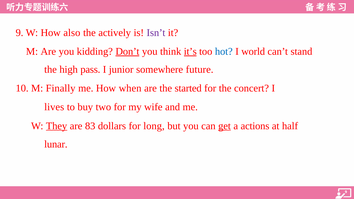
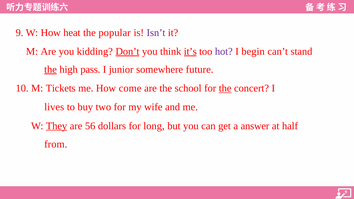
also: also -> heat (72, 33)
actively: actively -> popular (115, 33)
hot colour: blue -> purple (224, 51)
world: world -> begin (253, 51)
the underline: none -> present (51, 70)
Finally: Finally -> Tickets (61, 88)
when: when -> come (130, 88)
started: started -> school (188, 88)
the underline: none -> present (225, 88)
83: 83 -> 56 (90, 126)
get underline: present -> none (225, 126)
actions: actions -> answer (255, 126)
lunar: lunar -> from (56, 144)
